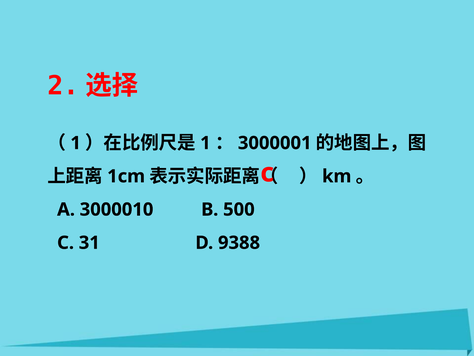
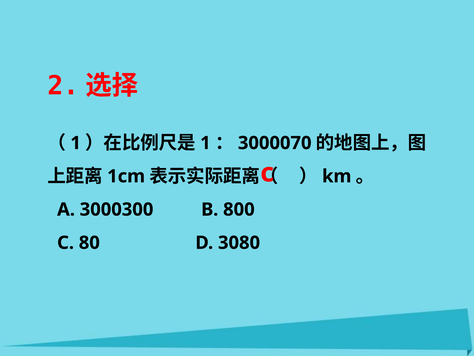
3000001: 3000001 -> 3000070 (275, 143)
3000010: 3000010 -> 3000300 (117, 209)
500: 500 -> 800 (239, 209)
31: 31 -> 80 (89, 242)
9388: 9388 -> 3080 (239, 242)
